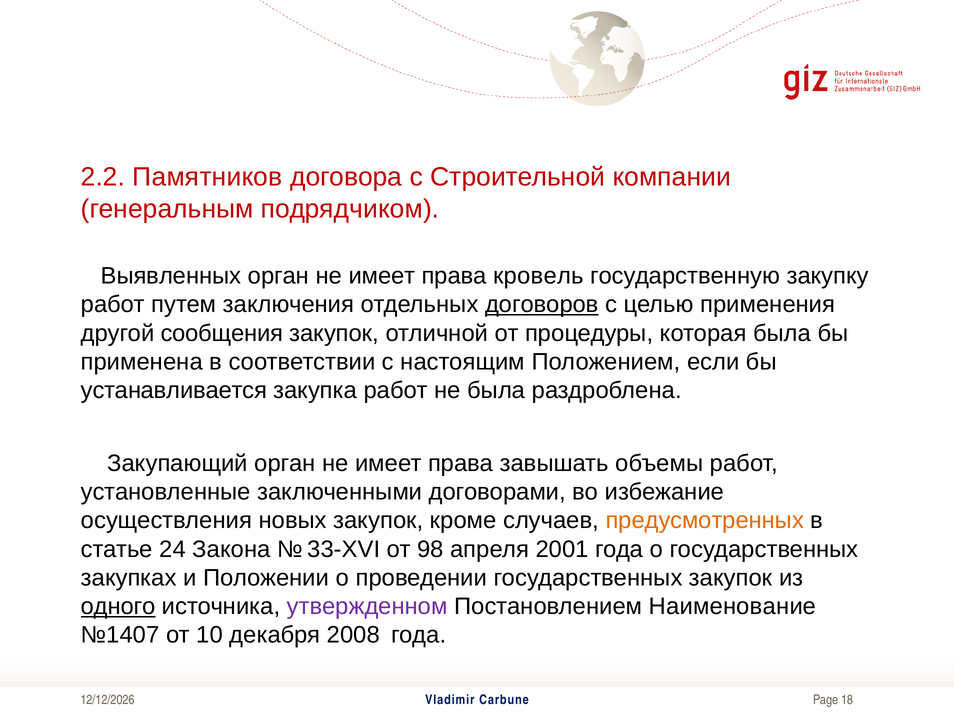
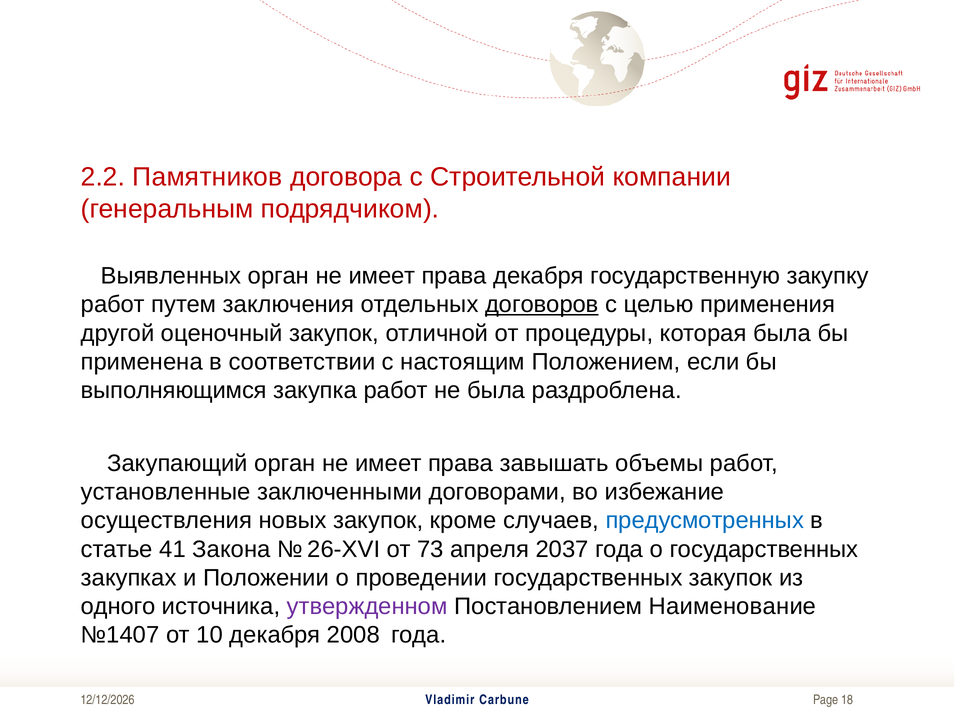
права кровель: кровель -> декабря (539, 276)
сообщения: сообщения -> оценочный (222, 333)
устанавливается: устанавливается -> выполняющимся (174, 391)
предусмотренных colour: orange -> blue (705, 521)
24: 24 -> 41 (173, 550)
33-XVI: 33-XVI -> 26-XVI (344, 550)
98: 98 -> 73 (430, 550)
2001: 2001 -> 2037 (562, 550)
одного underline: present -> none (118, 607)
